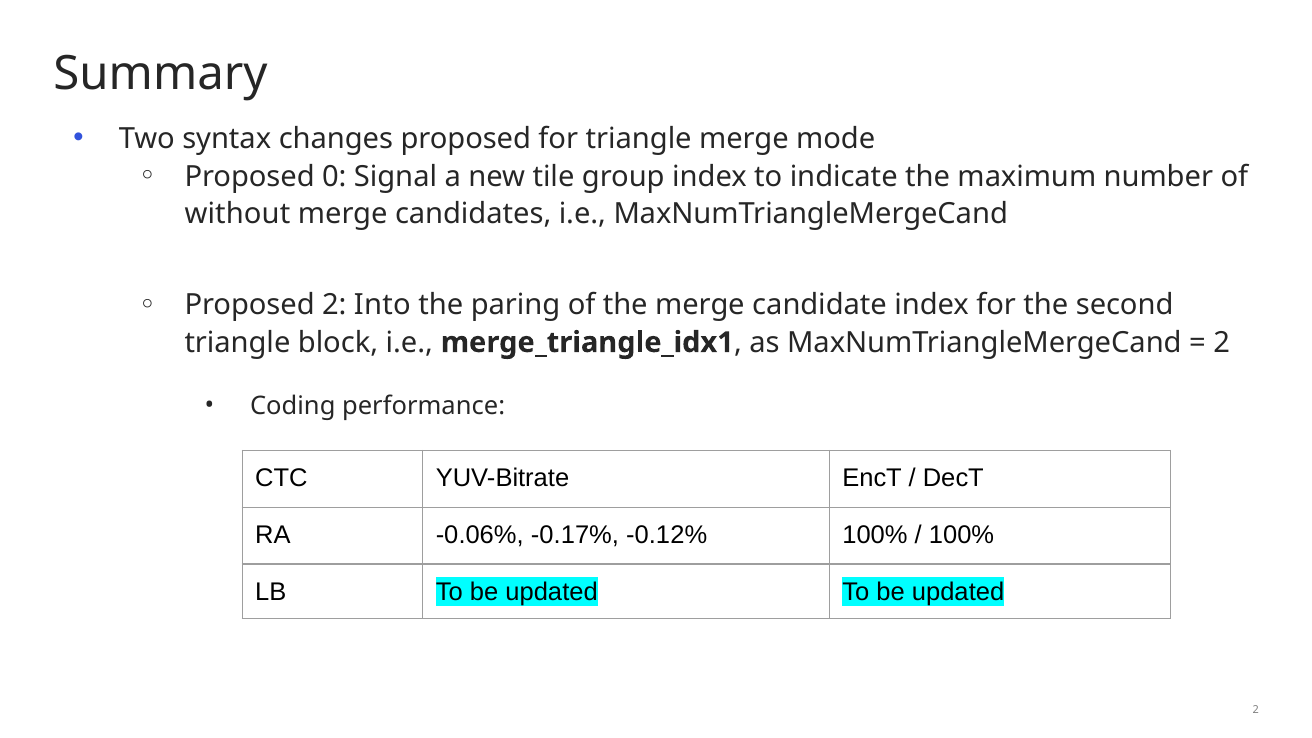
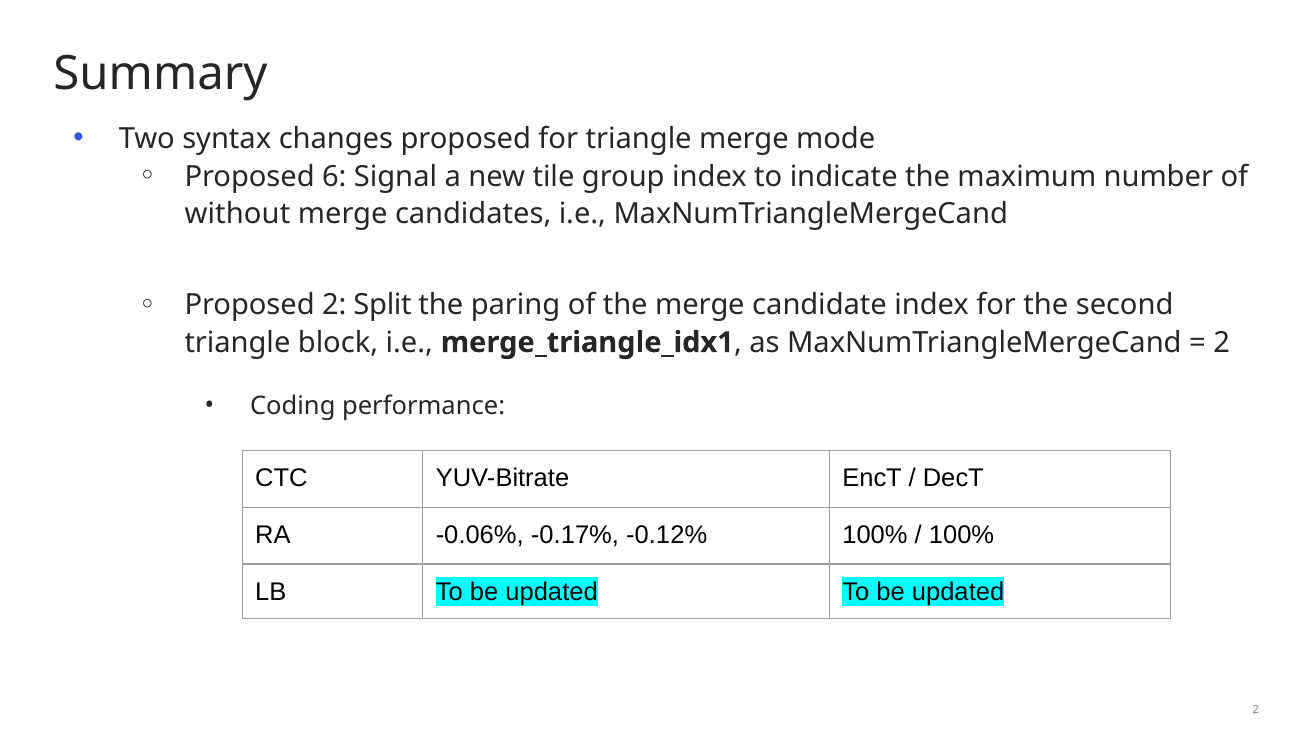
0: 0 -> 6 (334, 176)
Into: Into -> Split (383, 305)
